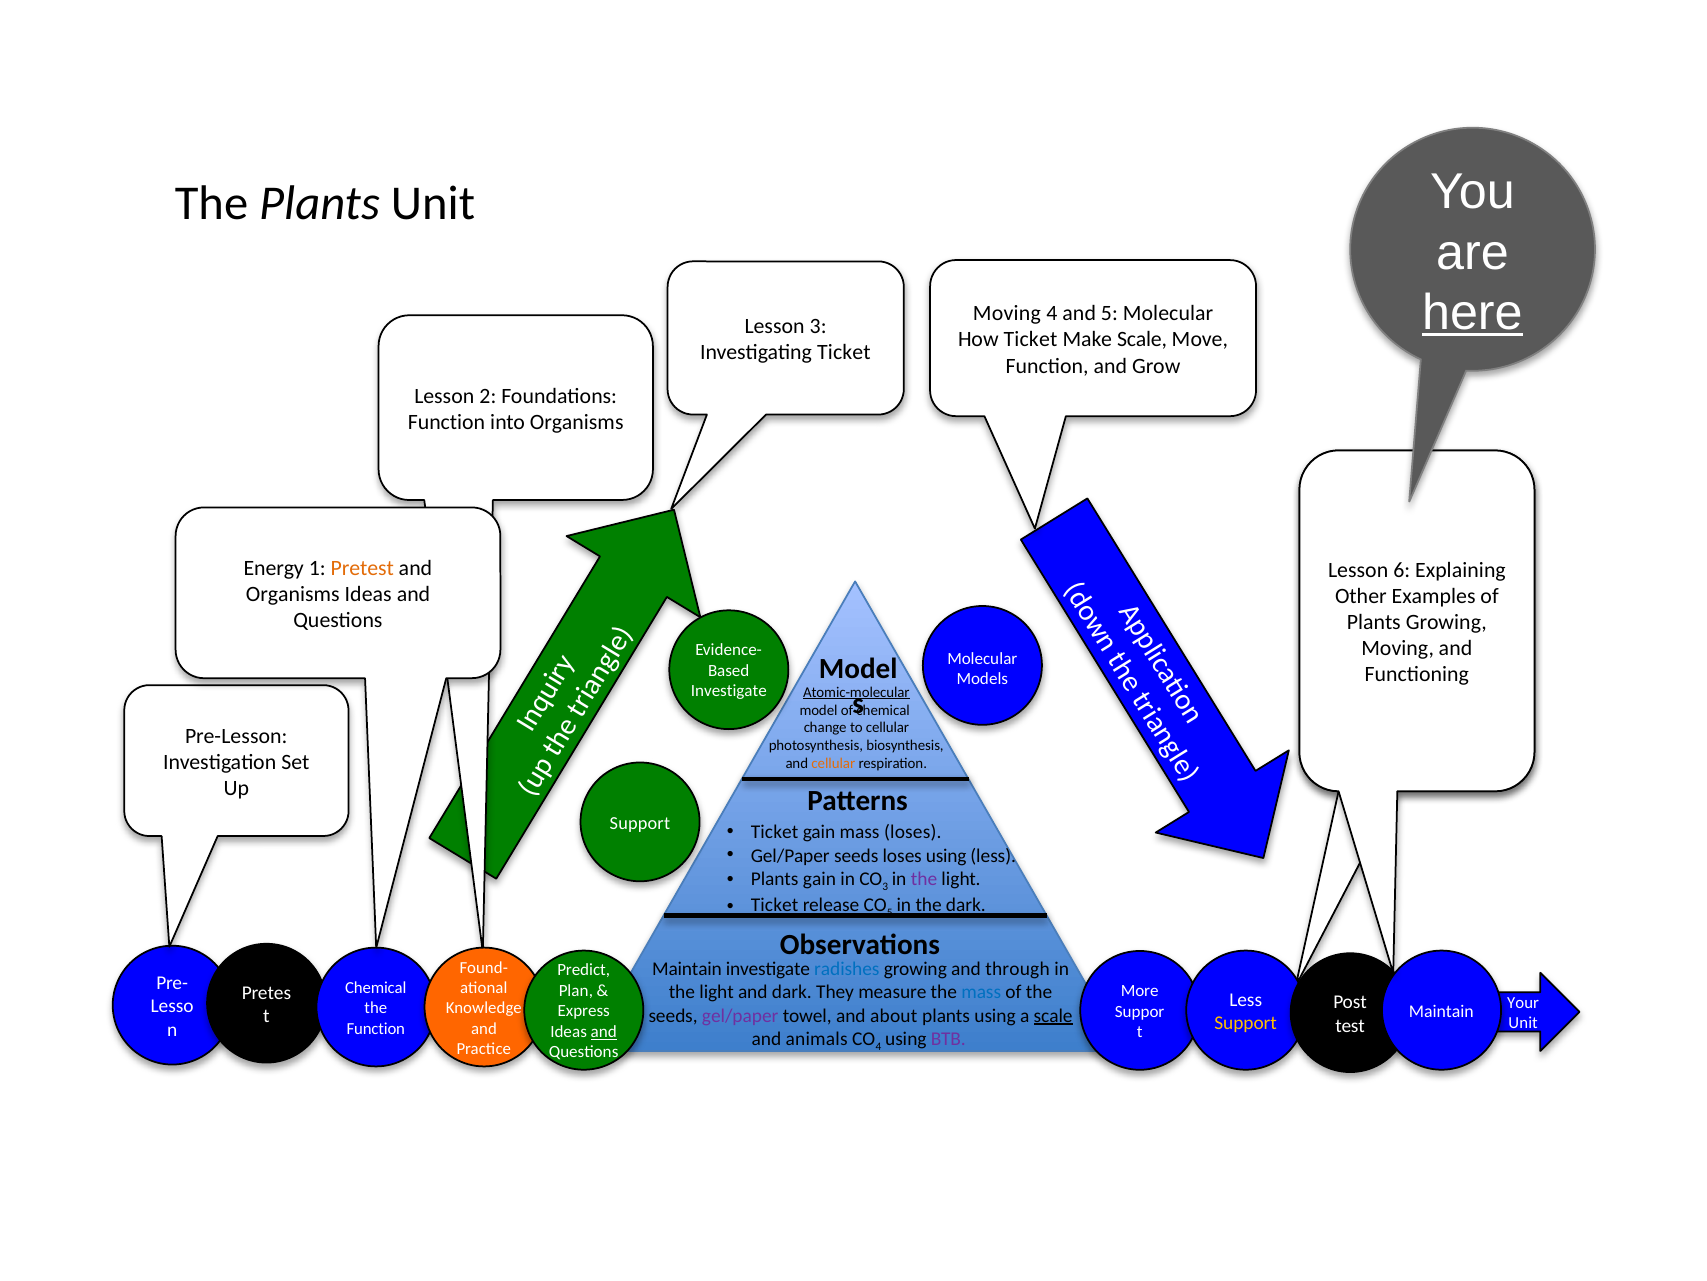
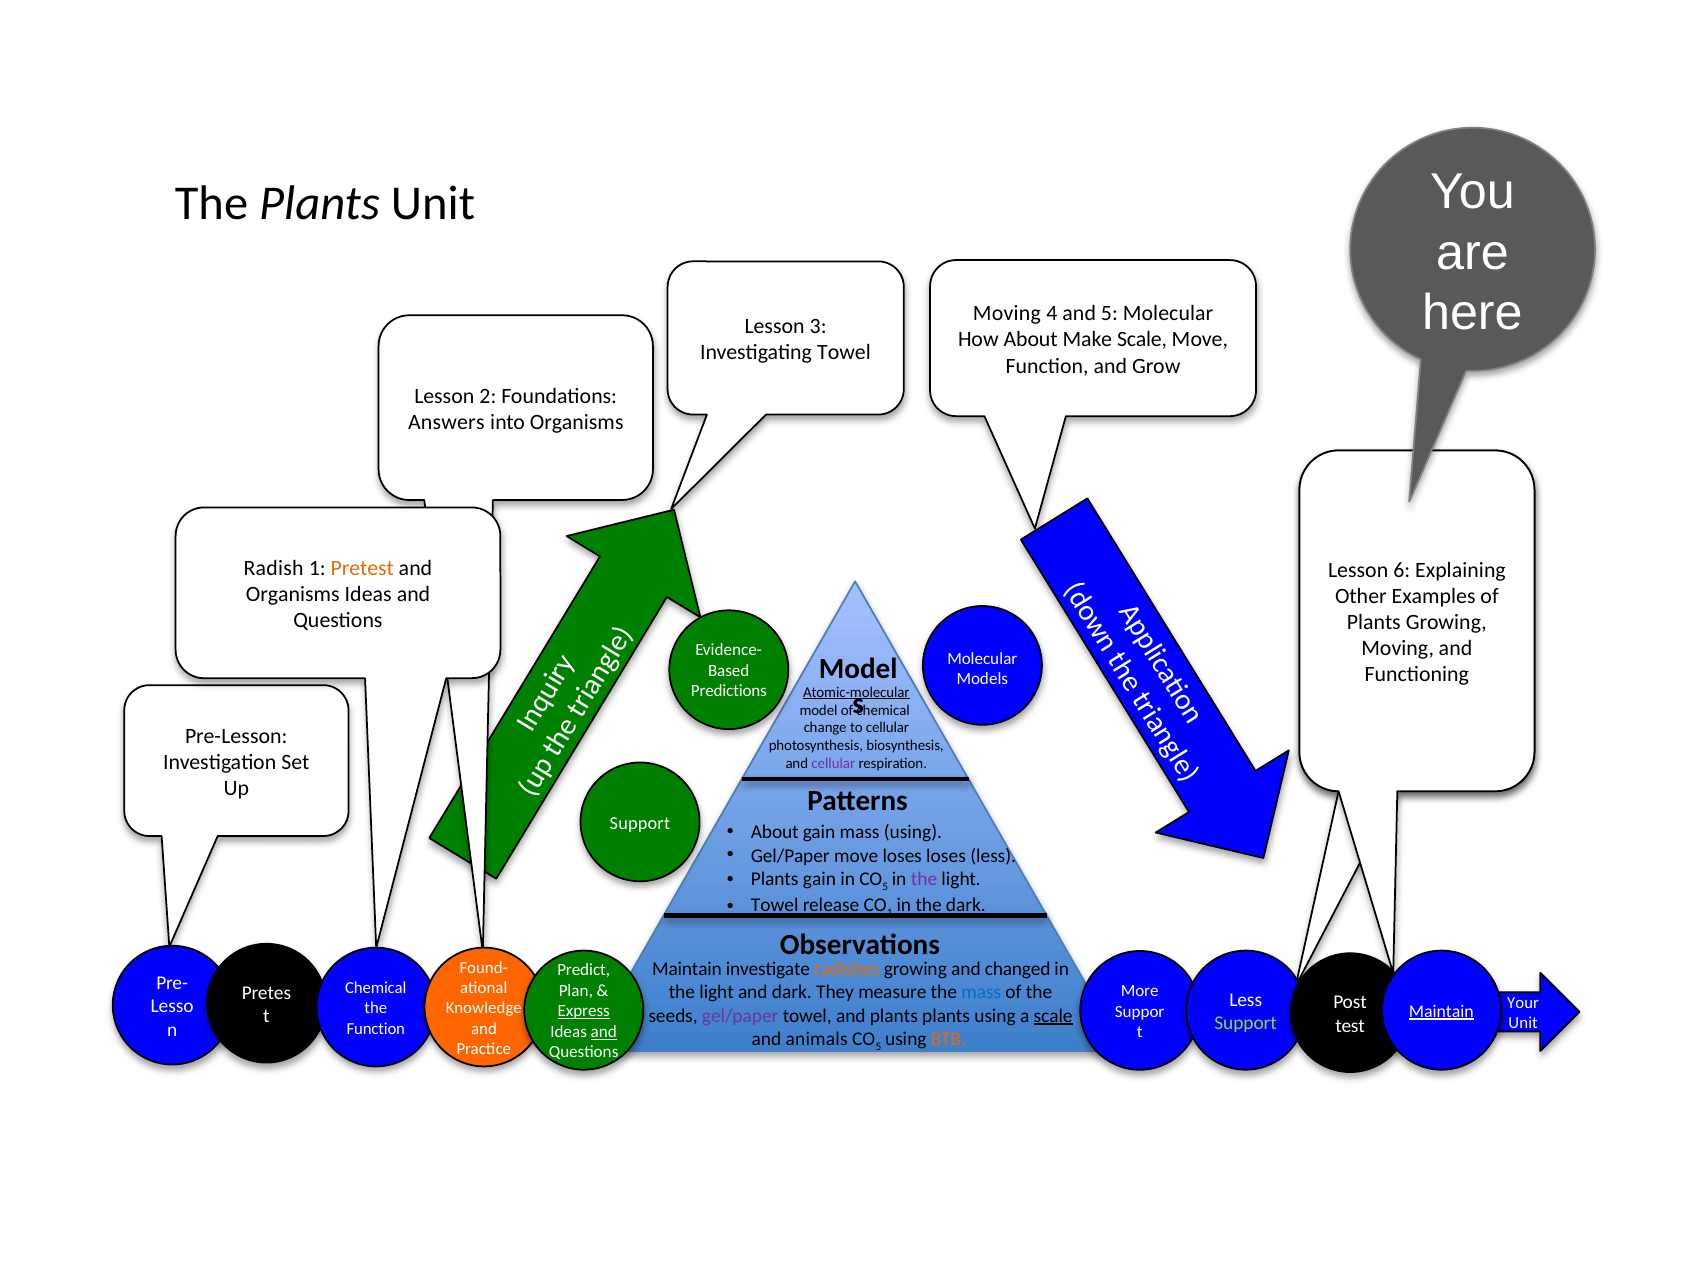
here underline: present -> none (1472, 313)
How Ticket: Ticket -> About (1031, 339)
Investigating Ticket: Ticket -> Towel (844, 352)
Function: Function -> Answers (446, 422)
Energy: Energy -> Radish (274, 568)
Investigate: Investigate -> Predictions (729, 691)
cellular colour: orange -> purple (833, 763)
Ticket: Ticket -> About (775, 832)
mass loses: loses -> using (913, 832)
Gel/Paper seeds: seeds -> move (856, 855)
loses using: using -> loses (946, 855)
3: 3 -> 5 (885, 886)
Ticket: Ticket -> Towel (775, 905)
5: 5 -> 1 (890, 912)
radishes colour: blue -> orange (847, 968)
through: through -> changed (1018, 968)
Maintain underline: none -> present (1441, 1011)
Express underline: none -> present (584, 1011)
and about: about -> plants (894, 1015)
Support colour: yellow -> light green (1246, 1022)
4: 4 -> 5 (878, 1046)
BTB colour: purple -> orange (948, 1038)
